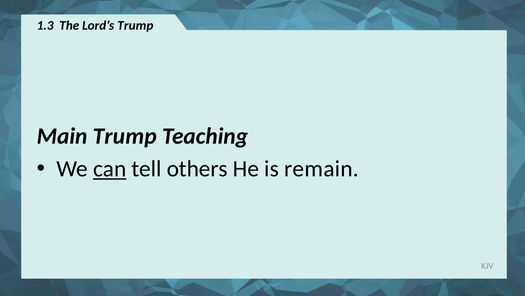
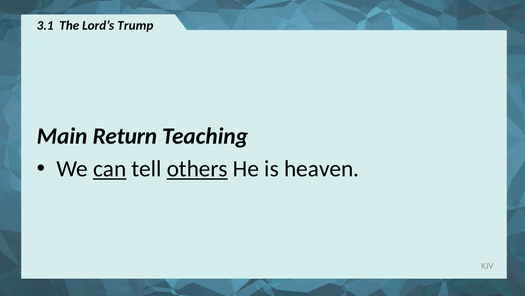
1.3: 1.3 -> 3.1 (45, 26)
Main Trump: Trump -> Return (125, 136)
others underline: none -> present (197, 169)
remain: remain -> heaven (322, 169)
